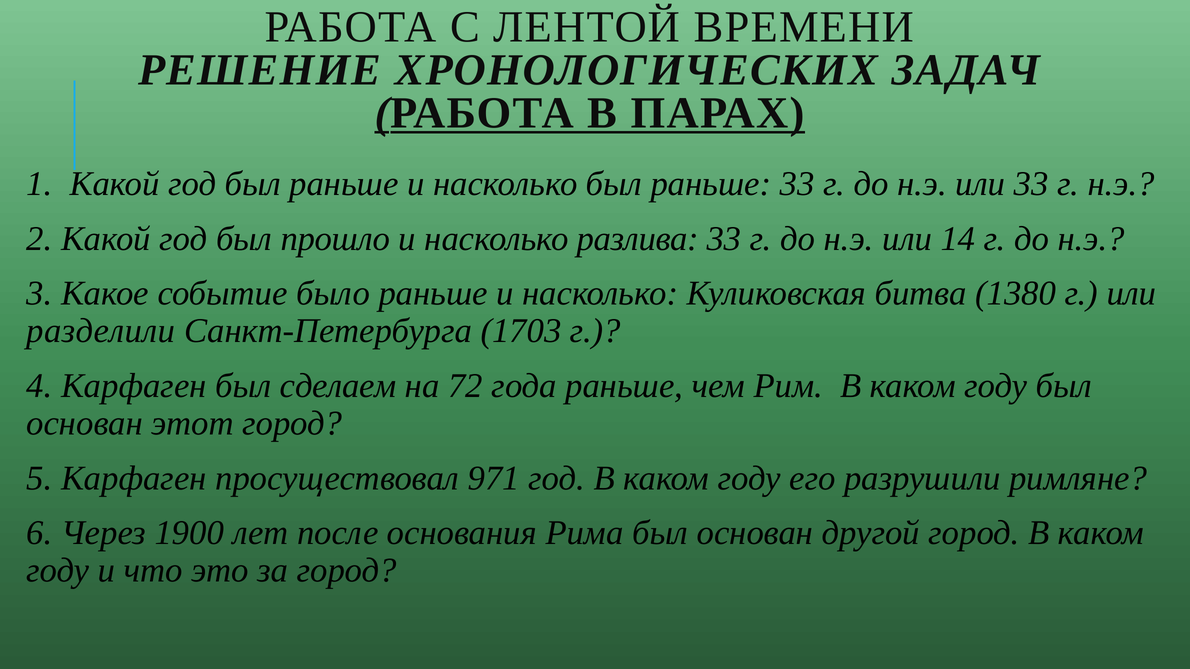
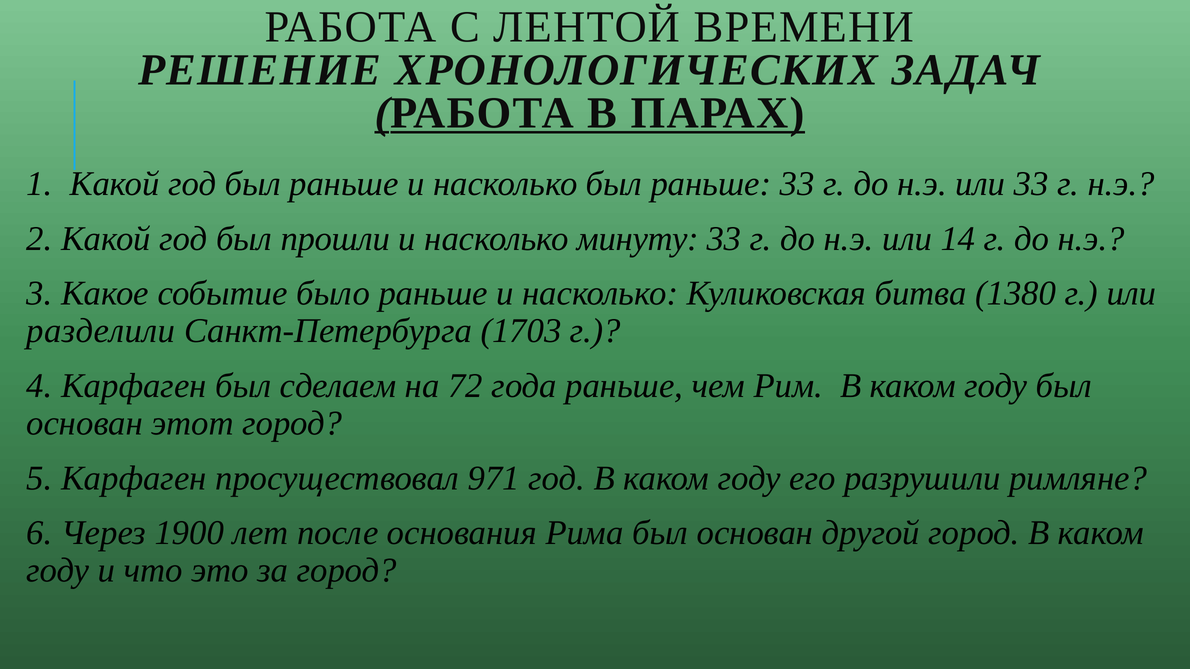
прошло: прошло -> прошли (335, 239)
разлива: разлива -> минуту (638, 239)
